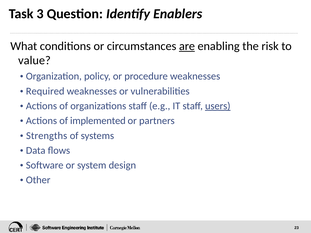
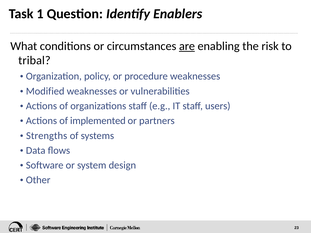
3: 3 -> 1 (40, 14)
value: value -> tribal (34, 60)
Required: Required -> Modified (45, 91)
users underline: present -> none (218, 106)
